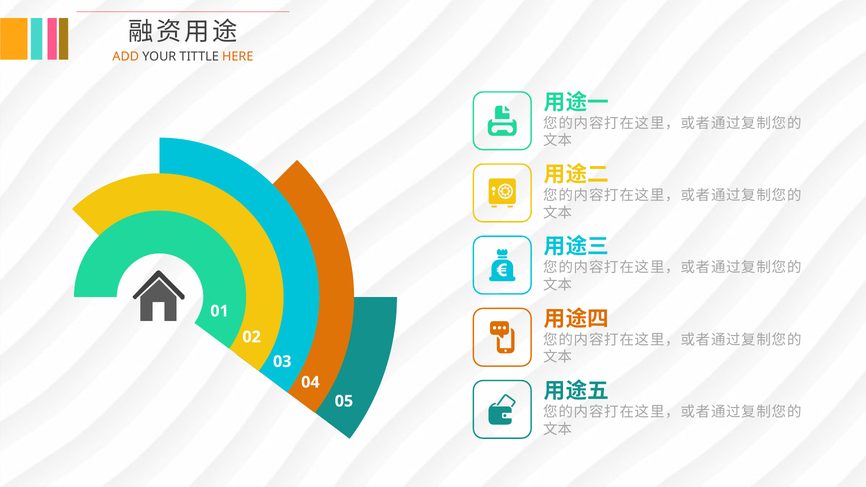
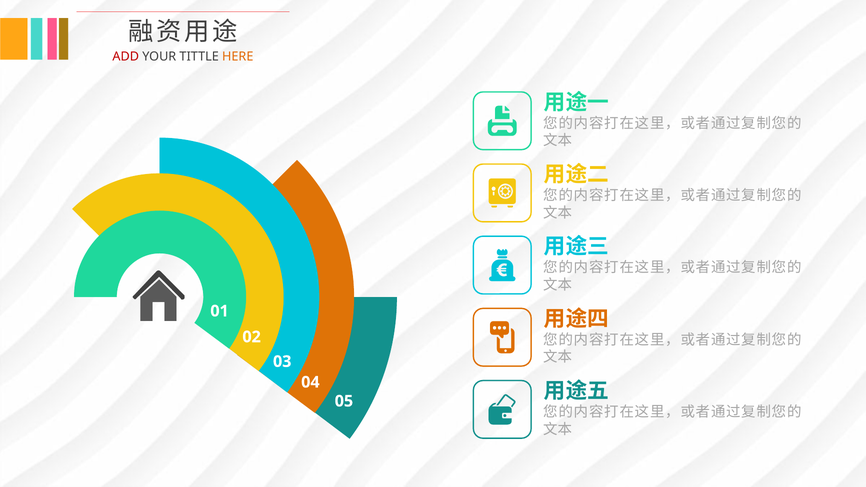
ADD colour: orange -> red (126, 57)
